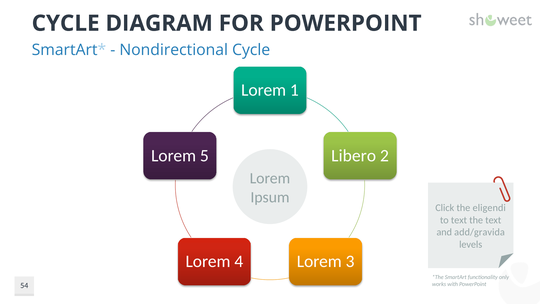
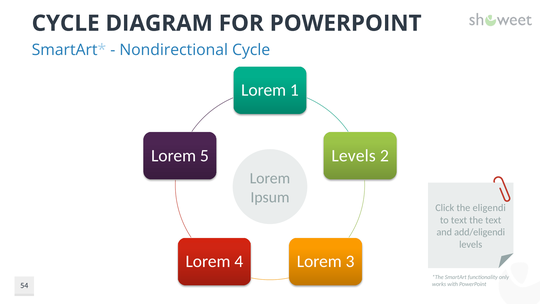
Libero: Libero -> Levels (354, 155)
add/gravida: add/gravida -> add/eligendi (480, 232)
